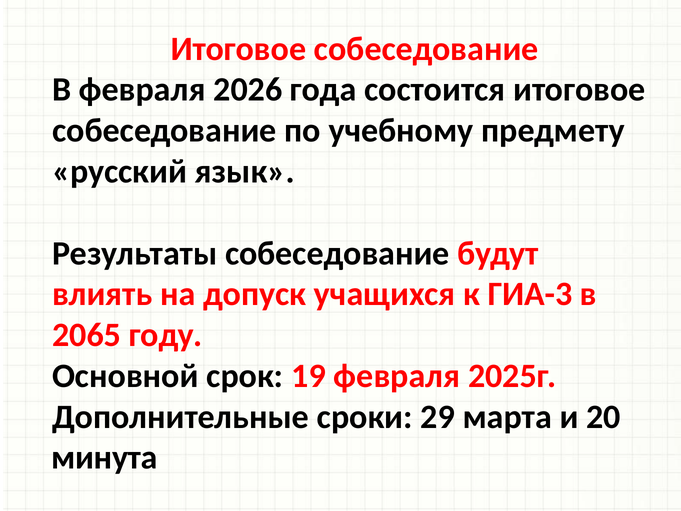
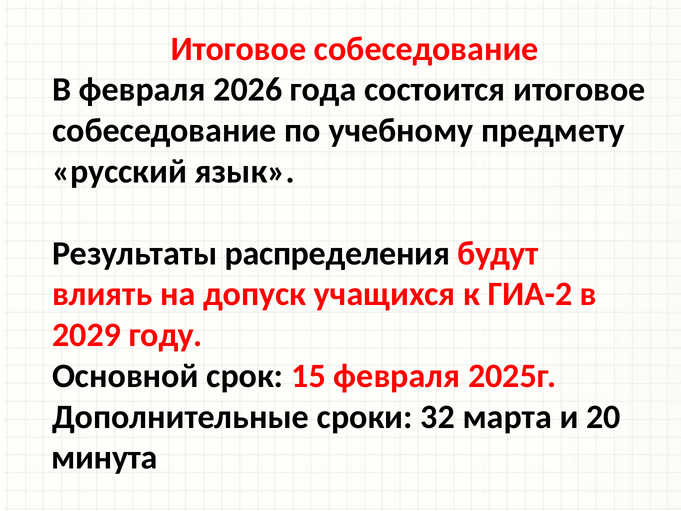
Результаты собеседование: собеседование -> распределения (337, 253)
ГИА-3: ГИА-3 -> ГИА-2 (530, 294)
2065: 2065 -> 2029 (87, 335)
19: 19 -> 15 (309, 376)
29: 29 -> 32 (438, 417)
